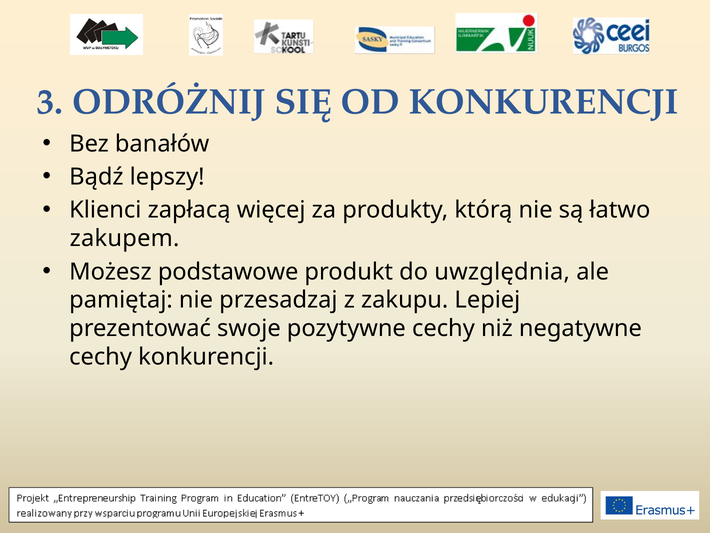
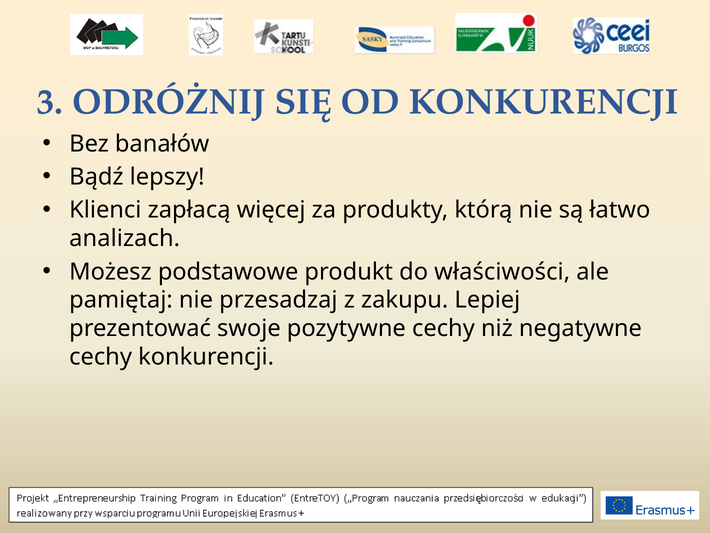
zakupem: zakupem -> analizach (125, 238)
uwzględnia: uwzględnia -> właściwości (502, 271)
